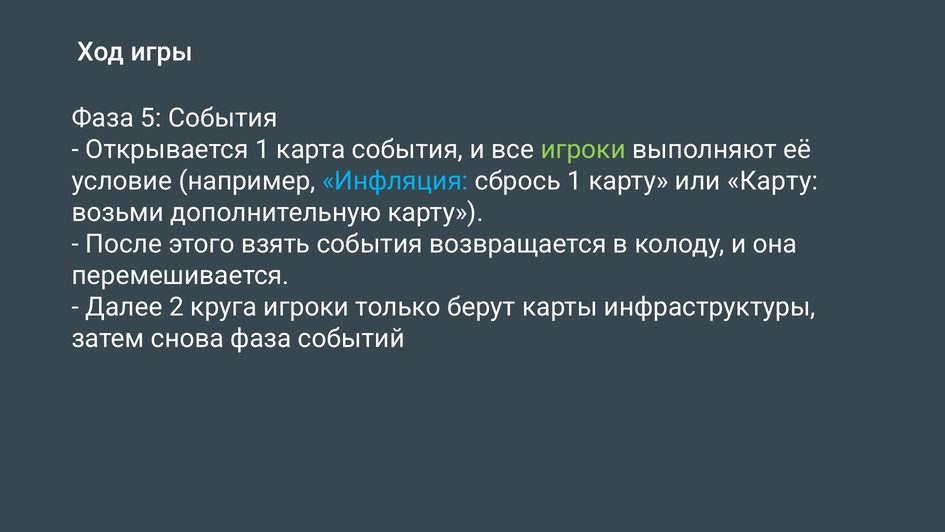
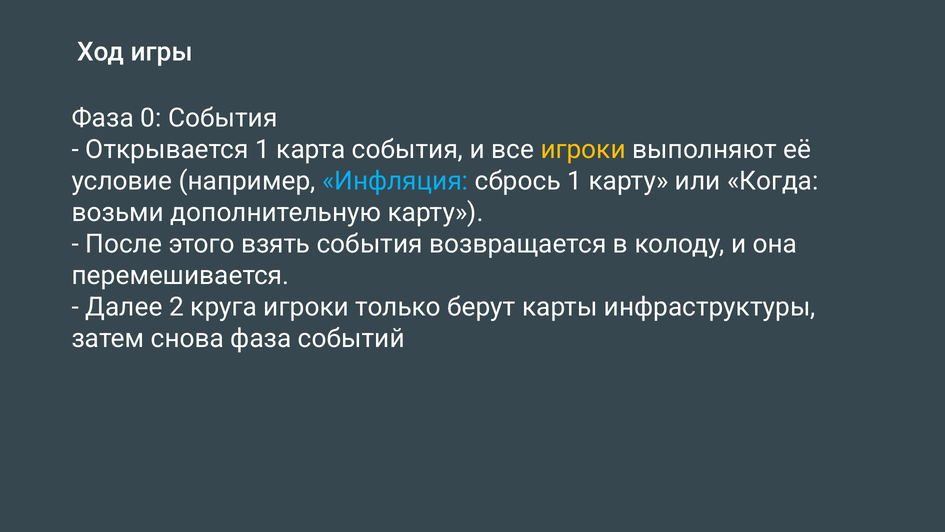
5: 5 -> 0 (151, 118)
игроки colour: light green -> yellow (583, 149)
или Карту: Карту -> Когда (773, 181)
